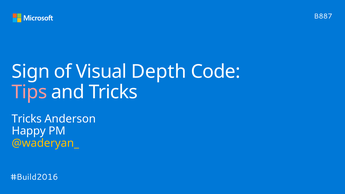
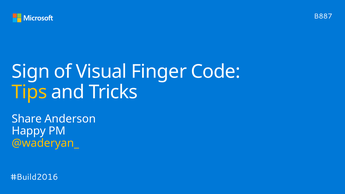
Depth: Depth -> Finger (159, 72)
Tips colour: pink -> yellow (29, 92)
Tricks: Tricks -> Share (27, 119)
